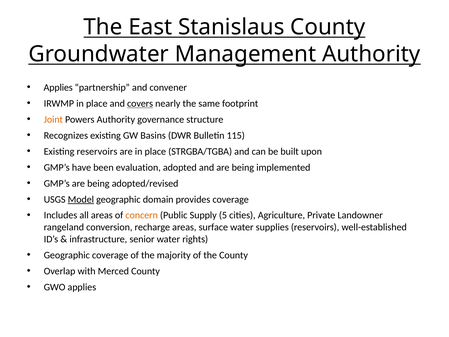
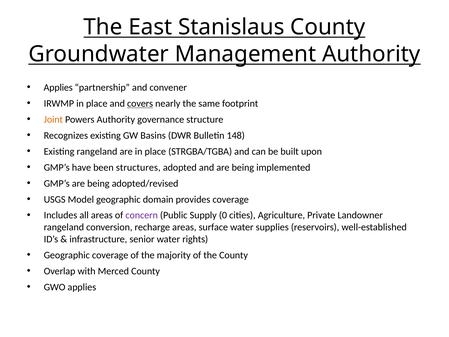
115: 115 -> 148 (236, 135)
Existing reservoirs: reservoirs -> rangeland (97, 151)
evaluation: evaluation -> structures (138, 167)
Model underline: present -> none (81, 199)
concern colour: orange -> purple (142, 215)
5: 5 -> 0 (223, 215)
